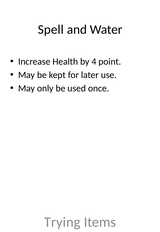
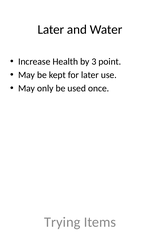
Spell: Spell -> Later (51, 29)
4: 4 -> 3 (94, 61)
